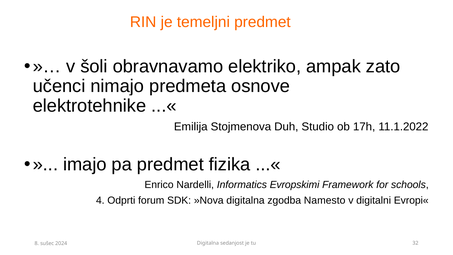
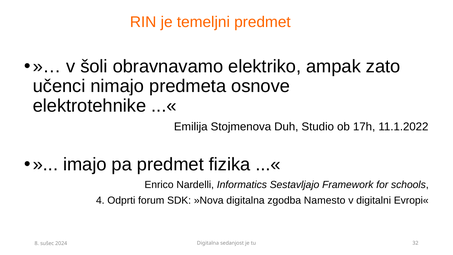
Evropskimi: Evropskimi -> Sestavljajo (295, 185)
